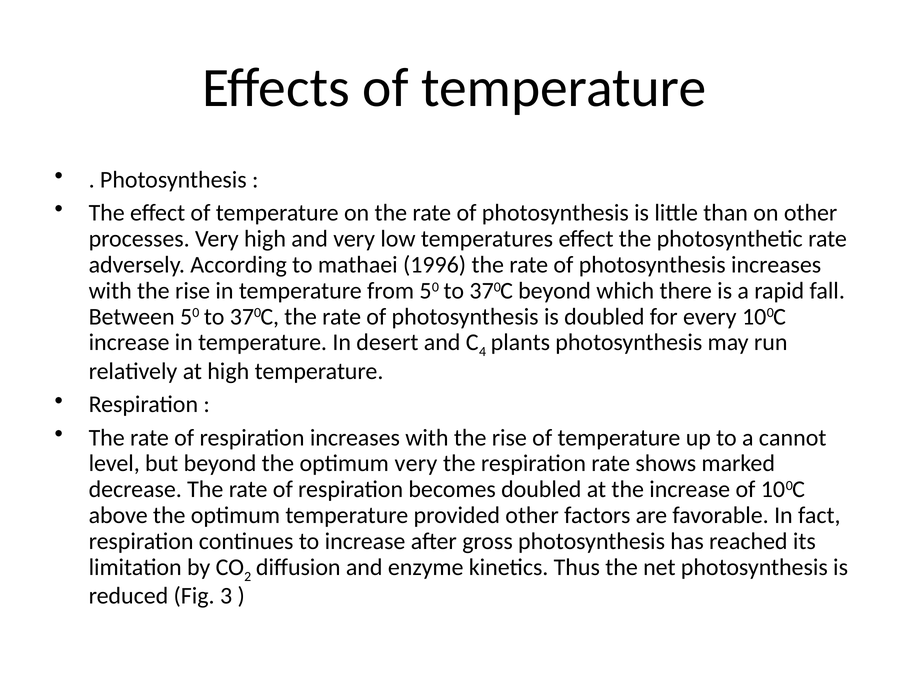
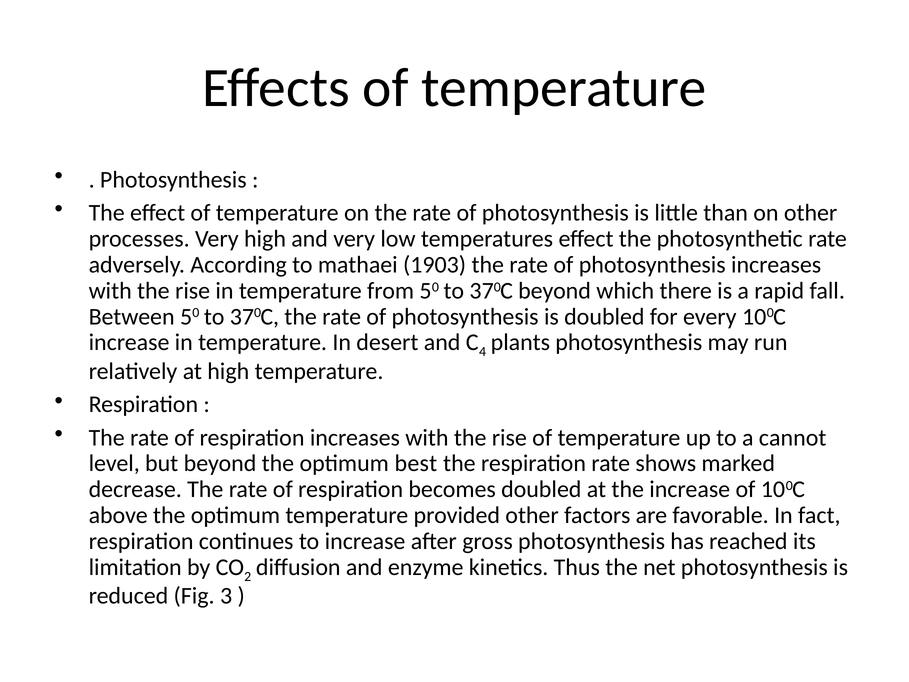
1996: 1996 -> 1903 (435, 265)
optimum very: very -> best (416, 463)
